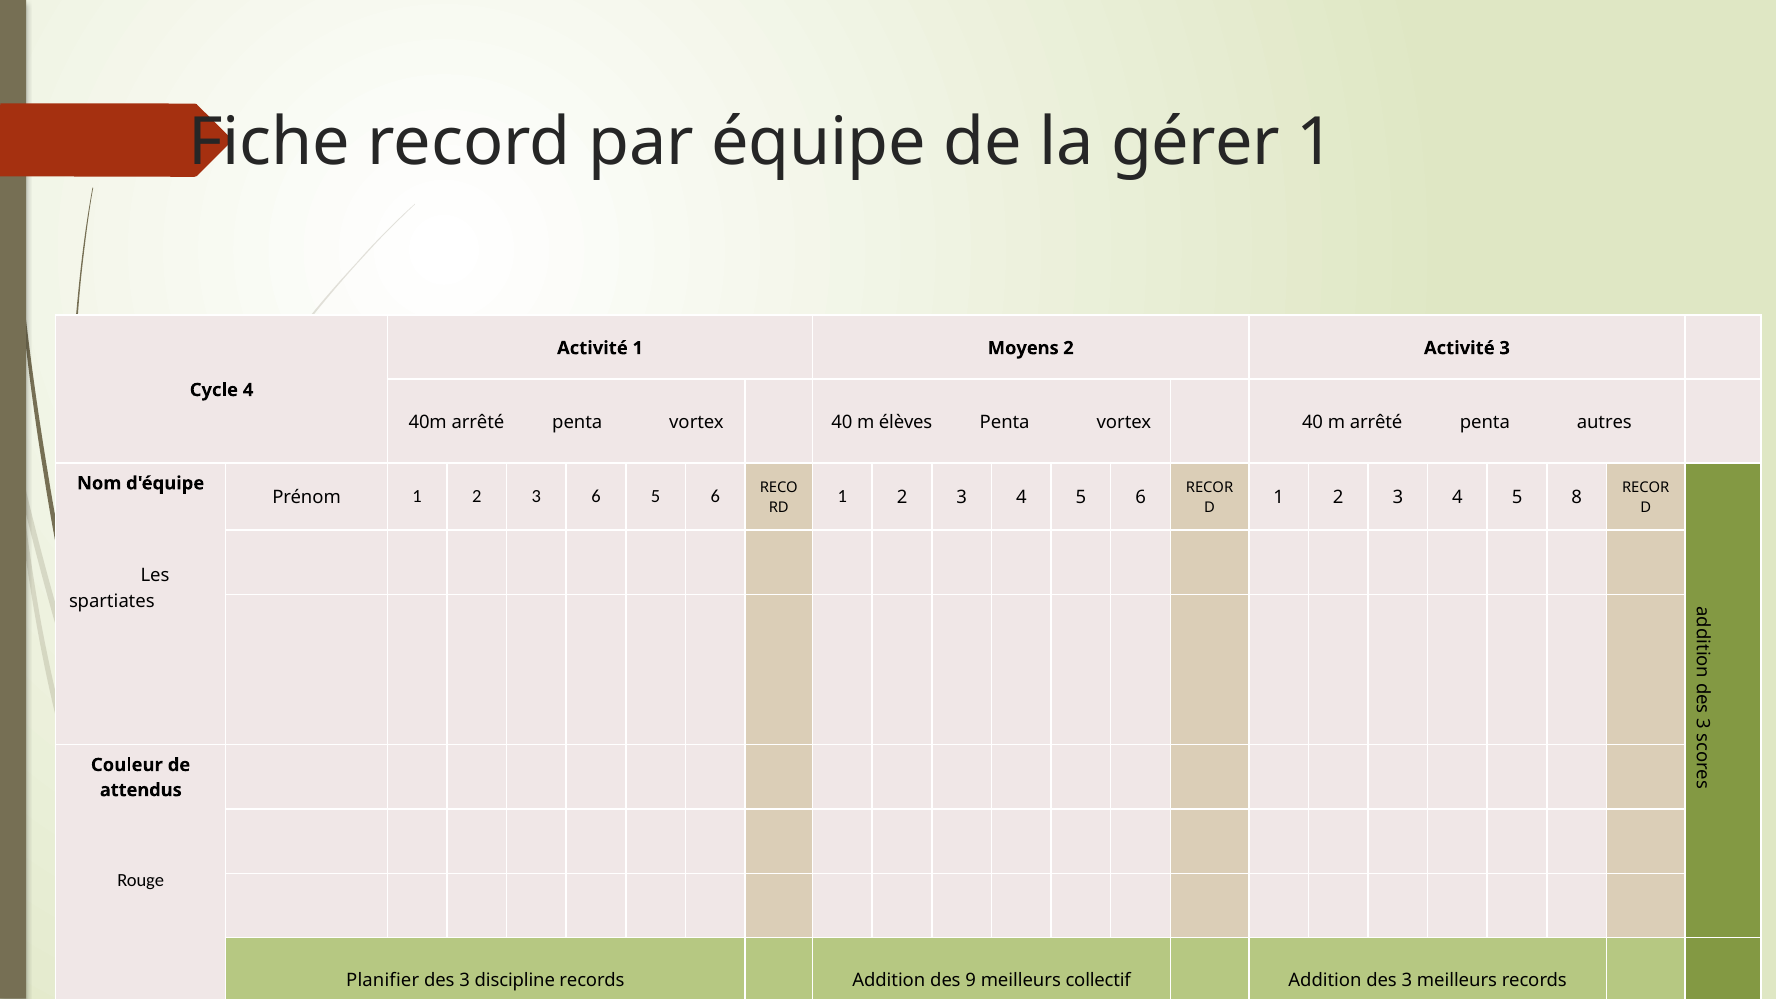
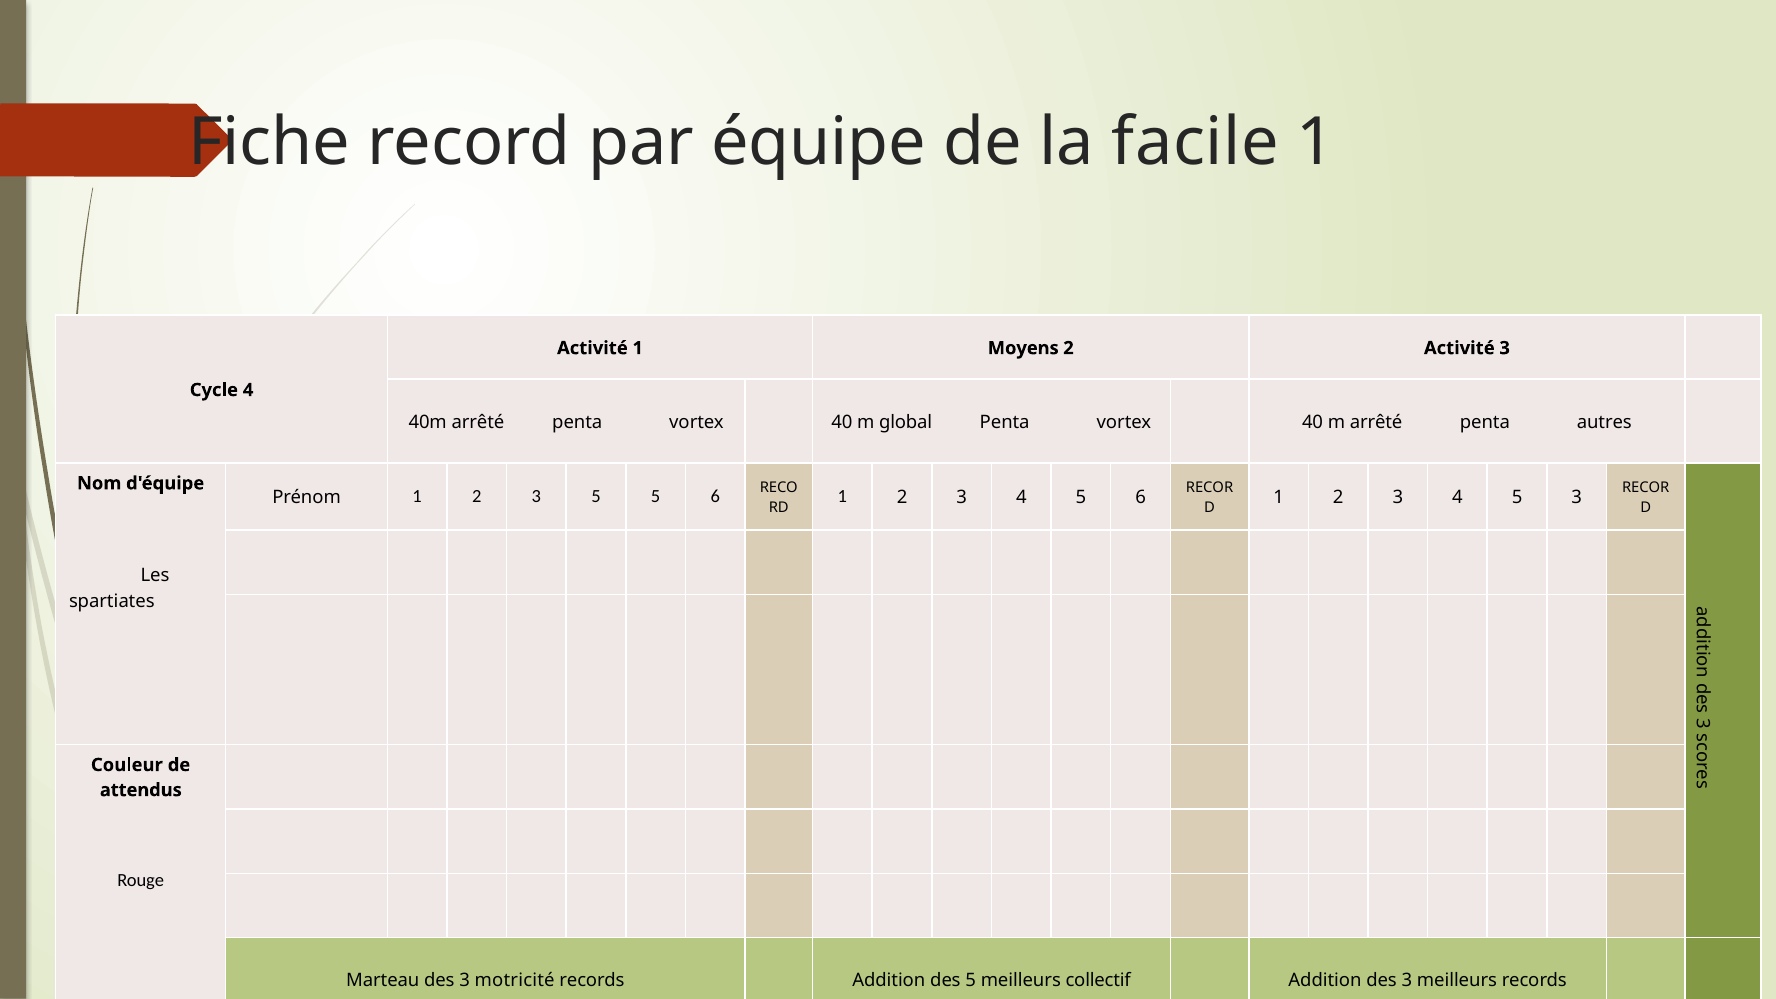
gérer: gérer -> facile (1195, 142)
élèves: élèves -> global (906, 422)
3 6: 6 -> 5 (596, 497)
5 8: 8 -> 3 (1577, 498)
Planifier: Planifier -> Marteau (383, 981)
discipline: discipline -> motricité (515, 981)
des 9: 9 -> 5 (971, 981)
